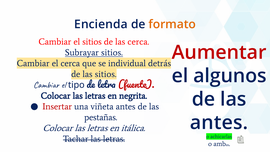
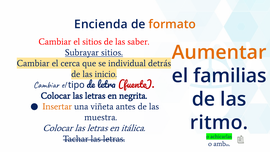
las cerca: cerca -> saber (138, 42)
Aumentar colour: red -> orange (219, 52)
algunos: algunos -> familias (230, 76)
las sitios: sitios -> inicio (106, 74)
Insertar colour: red -> orange (57, 106)
pestañas: pestañas -> muestra (101, 117)
antes: antes -> ritmo (219, 123)
